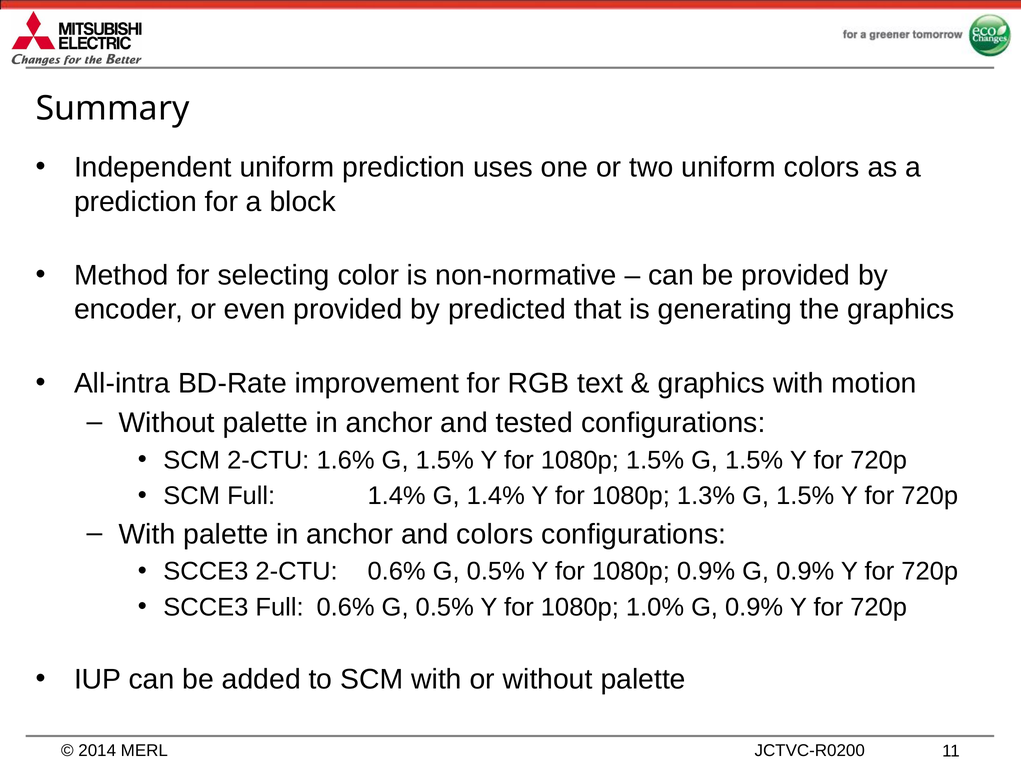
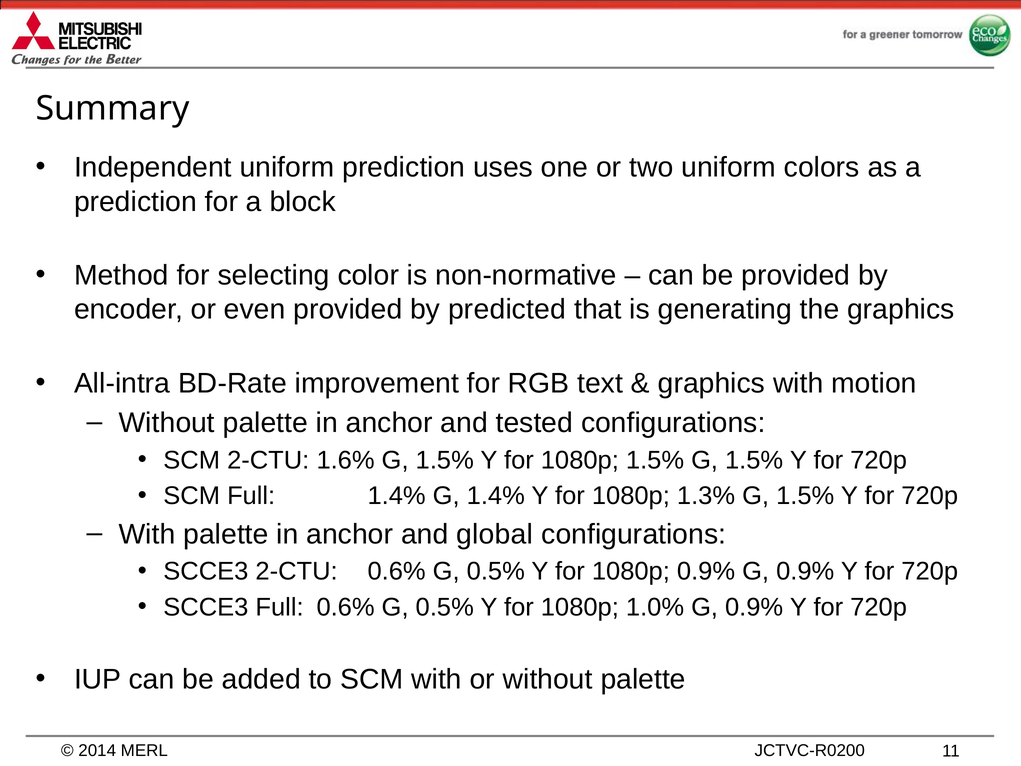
and colors: colors -> global (495, 534)
